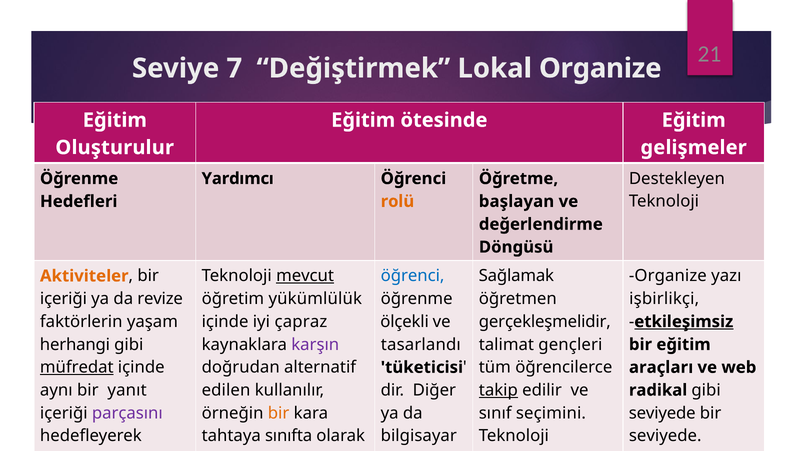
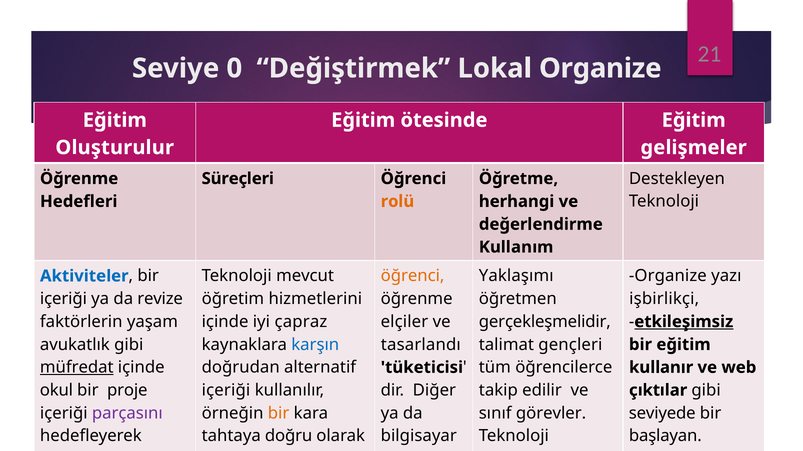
7: 7 -> 0 (234, 68)
Yardımcı: Yardımcı -> Süreçleri (238, 179)
başlayan: başlayan -> herhangi (517, 202)
Döngüsü: Döngüsü -> Kullanım (516, 247)
mevcut underline: present -> none (305, 276)
öğrenci colour: blue -> orange (413, 276)
Sağlamak: Sağlamak -> Yaklaşımı (516, 276)
Aktiviteler colour: orange -> blue (84, 276)
yükümlülük: yükümlülük -> hizmetlerini (315, 299)
ölçekli: ölçekli -> elçiler (404, 322)
herhangi: herhangi -> avukatlık (75, 345)
karşın colour: purple -> blue (315, 345)
araçları: araçları -> kullanır (661, 368)
aynı: aynı -> okul (56, 391)
yanıt: yanıt -> proje (127, 391)
edilen: edilen -> içeriği (226, 391)
takip underline: present -> none (498, 391)
radikal: radikal -> çıktılar (658, 391)
seçimini: seçimini -> görevler (551, 414)
sınıfta: sınıfta -> doğru (289, 437)
seviyede: seviyede -> başlayan (665, 437)
